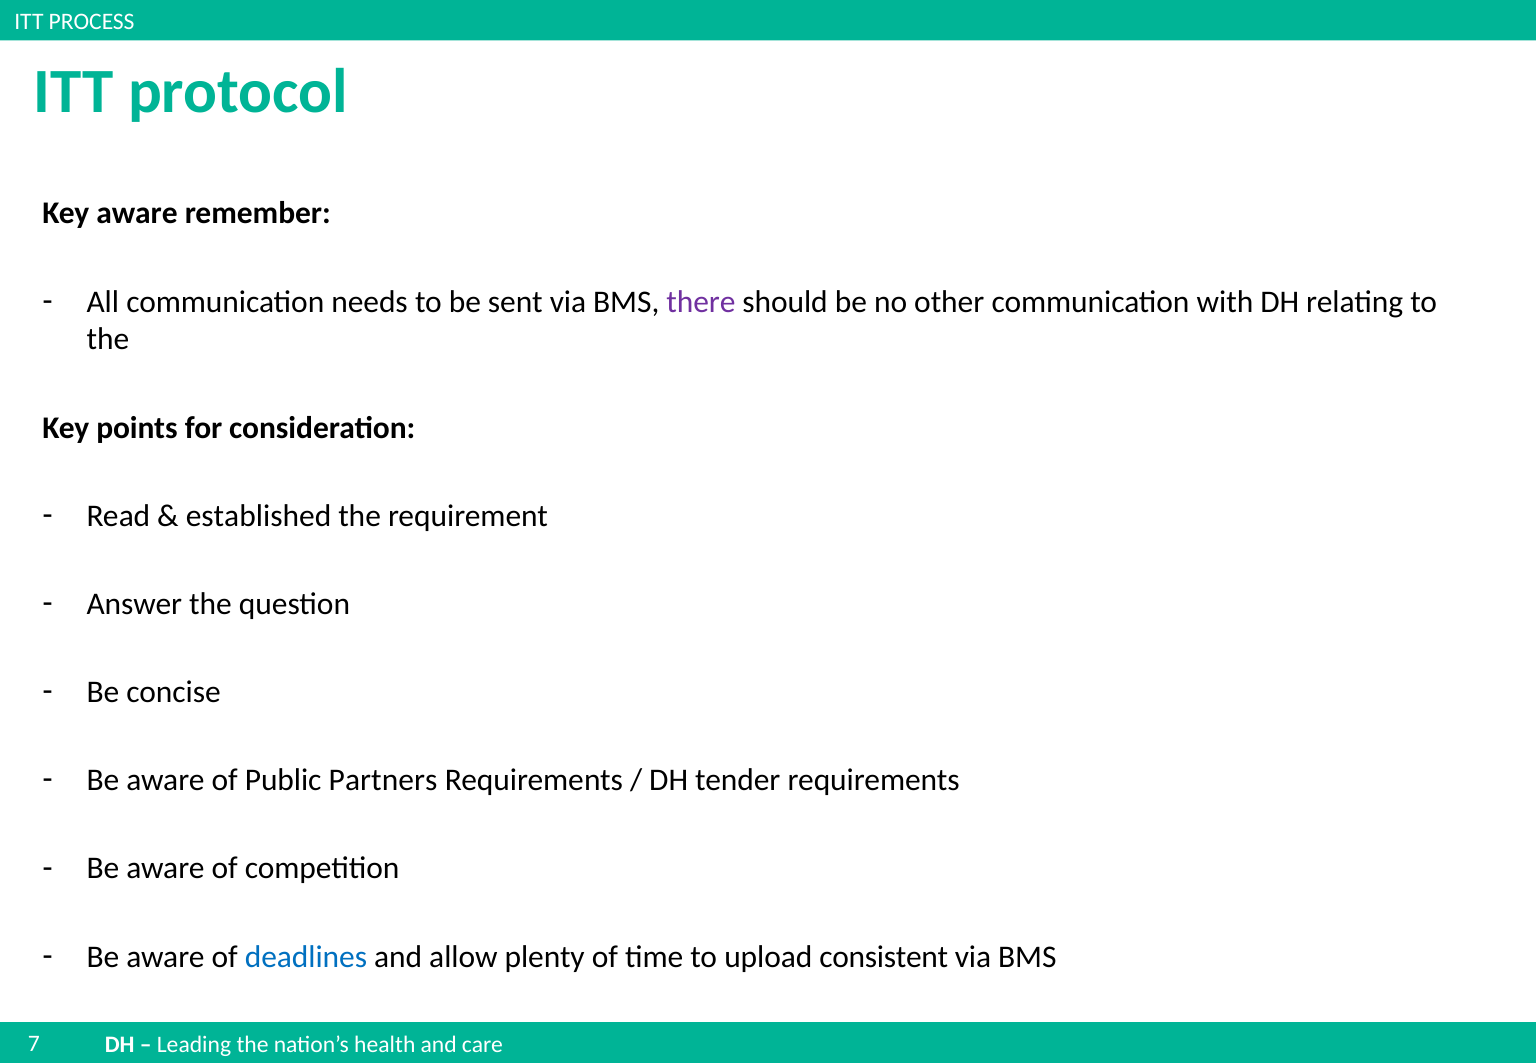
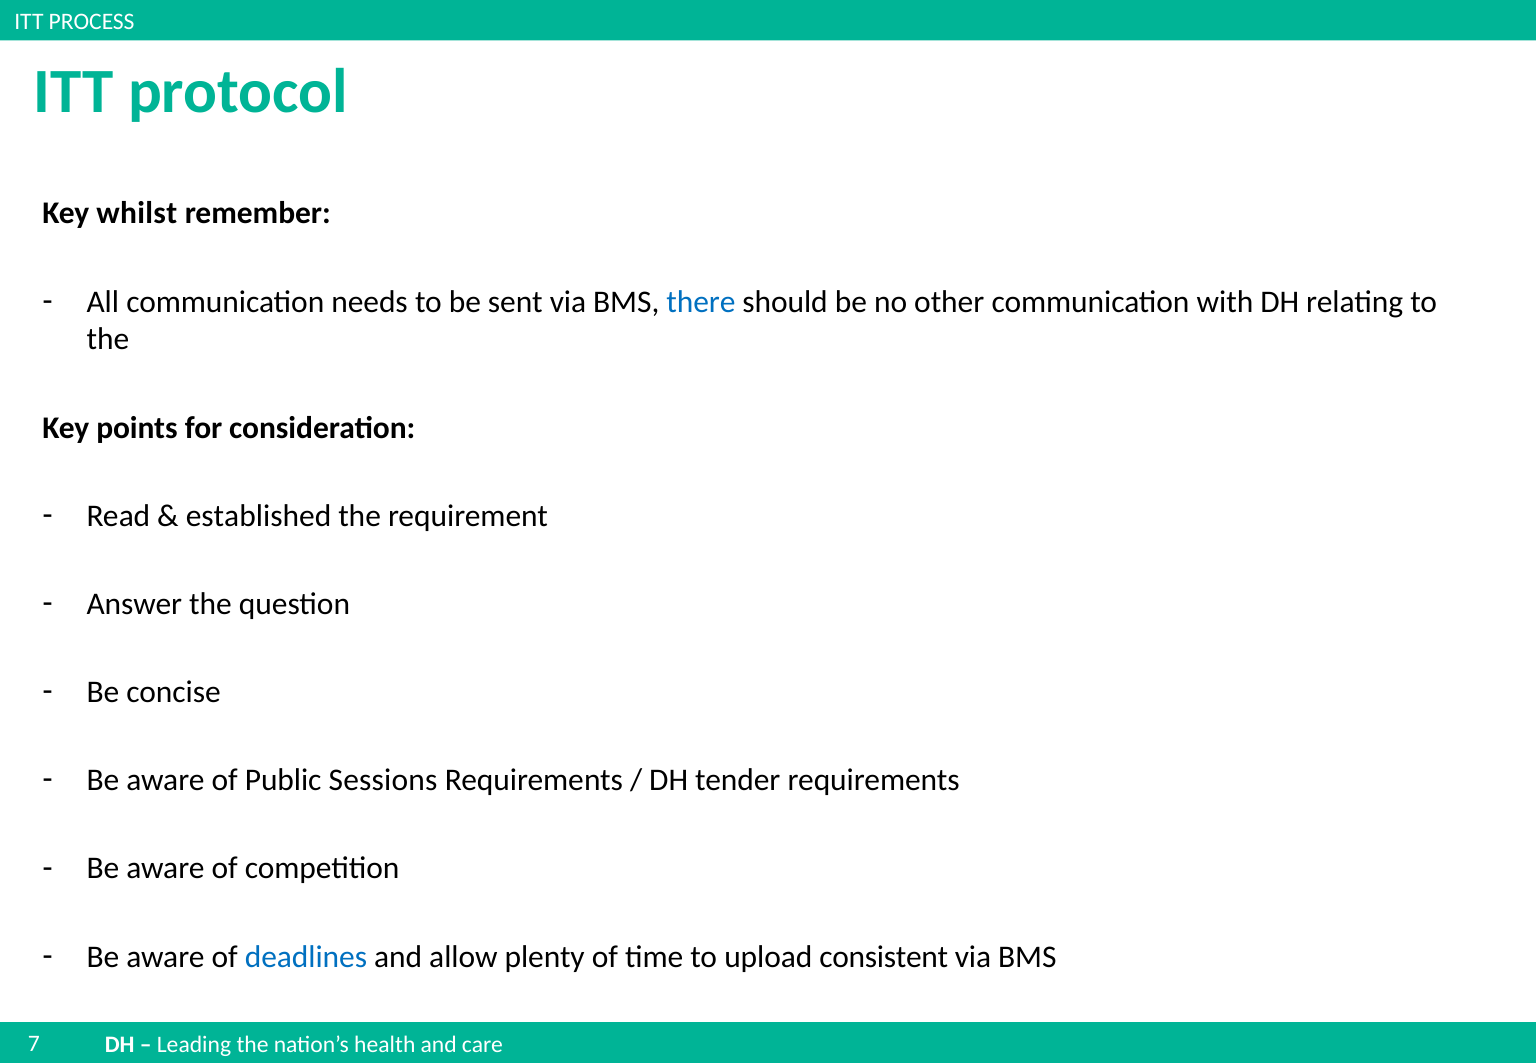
Key aware: aware -> whilst (137, 214)
there colour: purple -> blue (701, 302)
Partners: Partners -> Sessions (383, 781)
